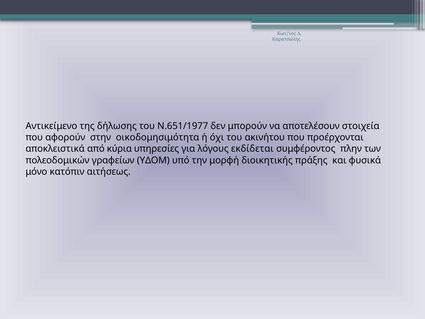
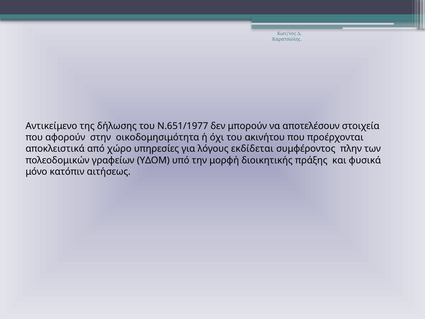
κύρια: κύρια -> χώρο (119, 149)
